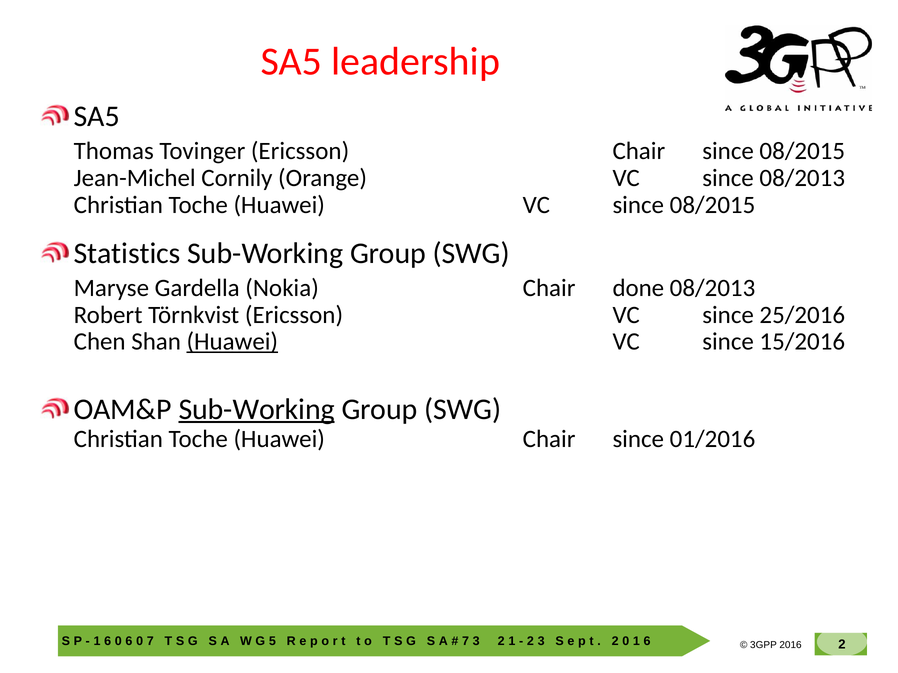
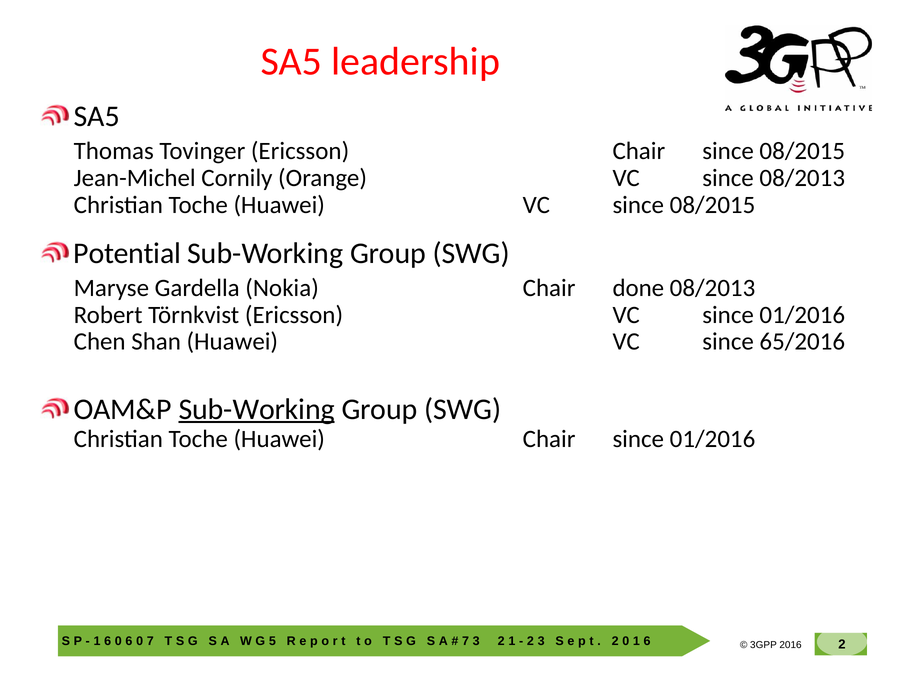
Statistics: Statistics -> Potential (127, 253)
VC since 25/2016: 25/2016 -> 01/2016 (802, 315)
Huawei underline: present -> none (232, 342)
15/2016: 15/2016 -> 65/2016 (802, 342)
